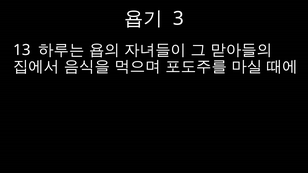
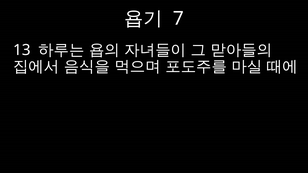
3: 3 -> 7 (178, 19)
